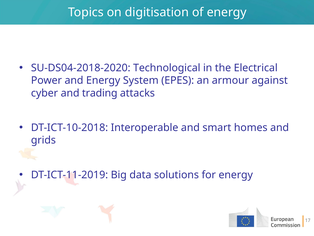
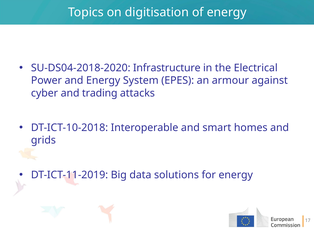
Technological: Technological -> Infrastructure (167, 68)
